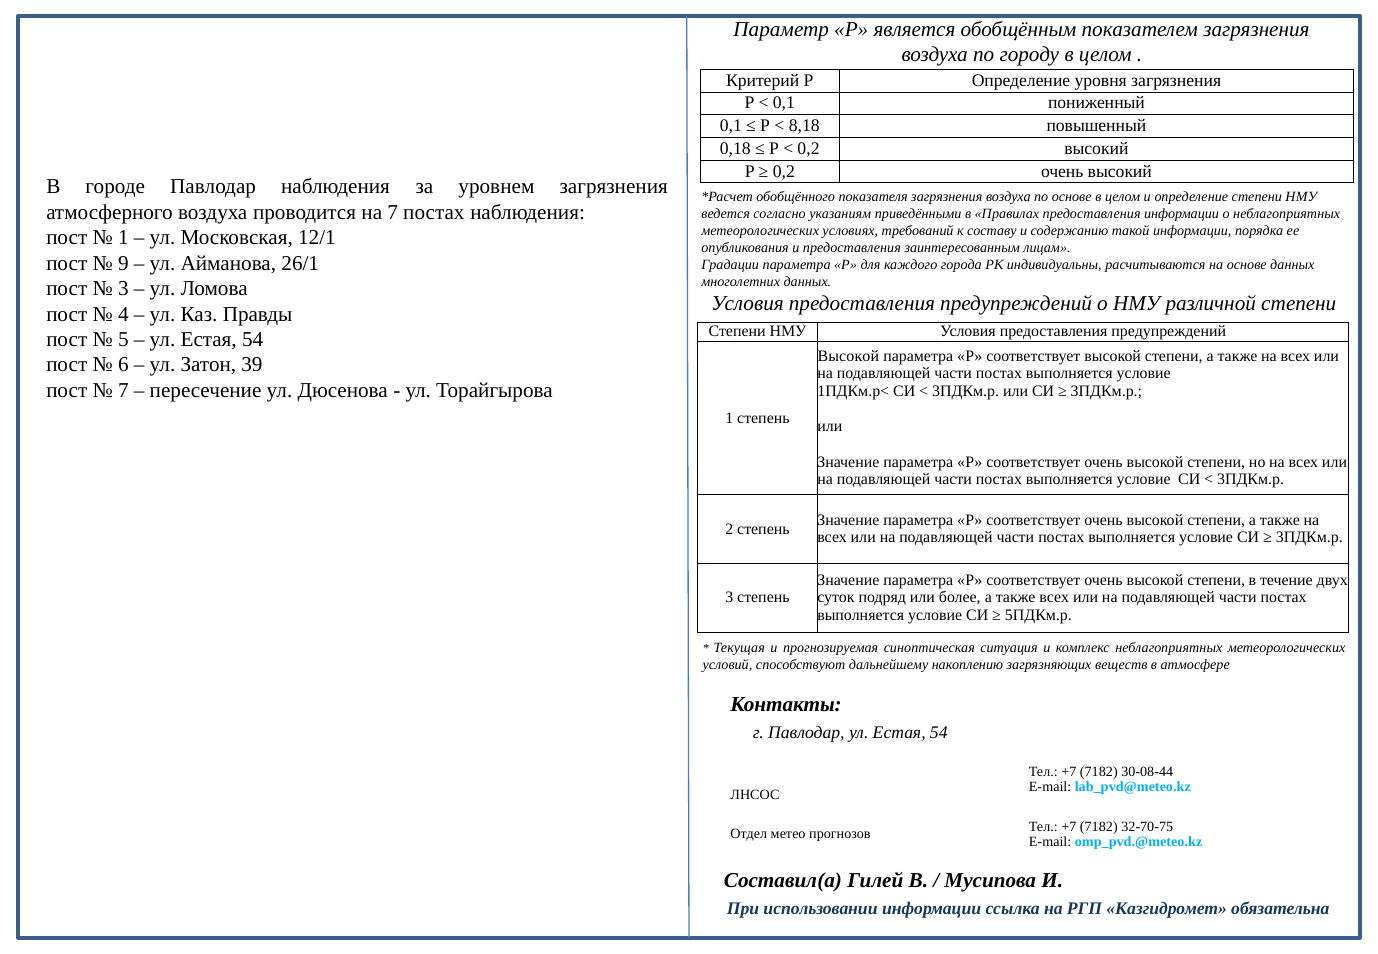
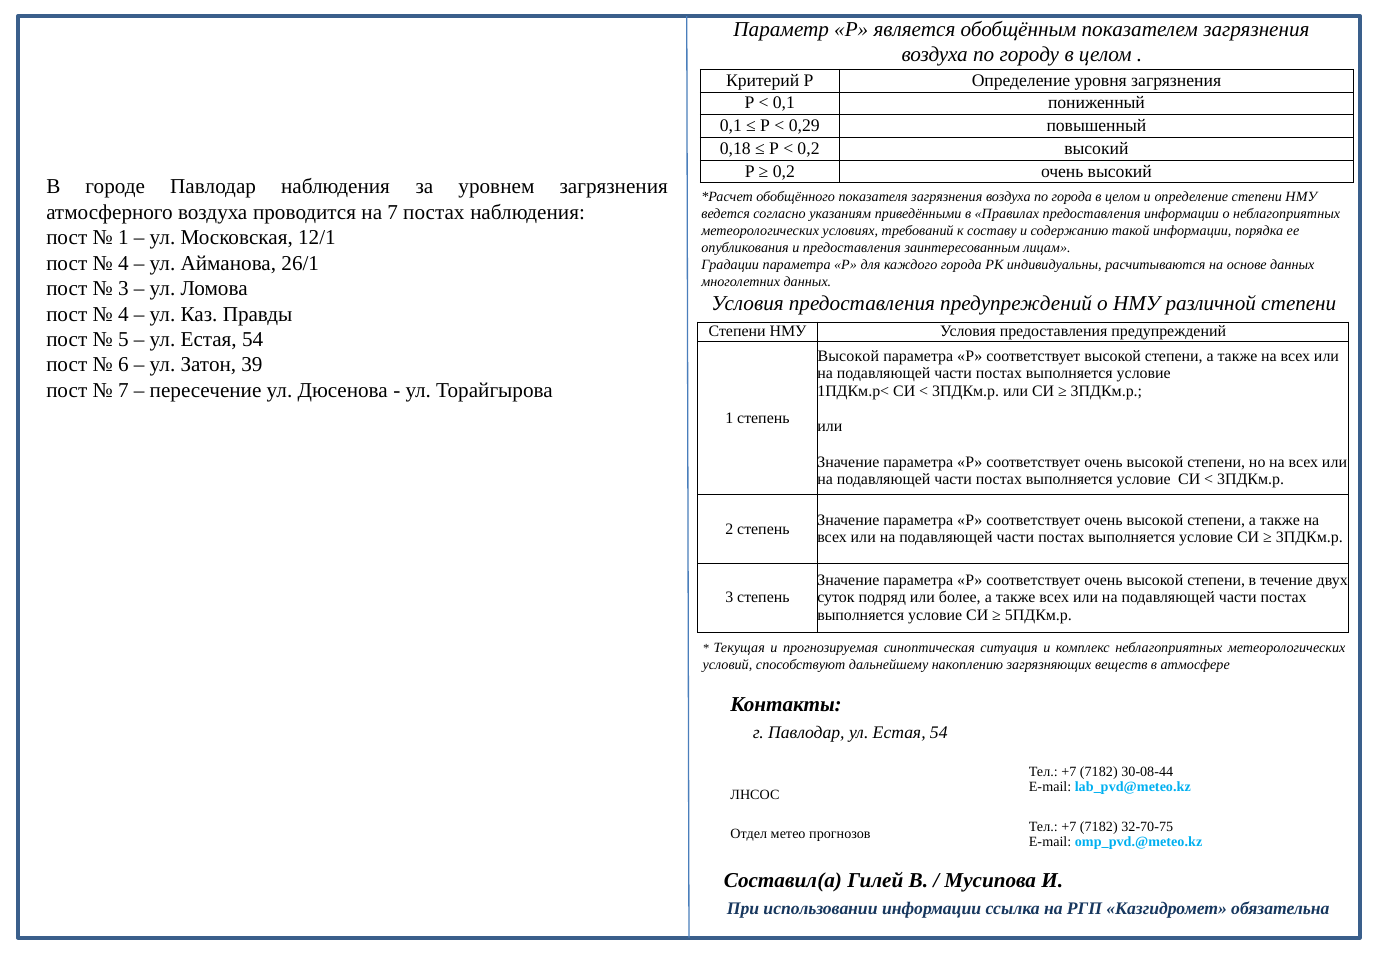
8,18: 8,18 -> 0,29 (804, 126)
по основе: основе -> города (1072, 197)
9: 9 -> 4 (123, 263)
